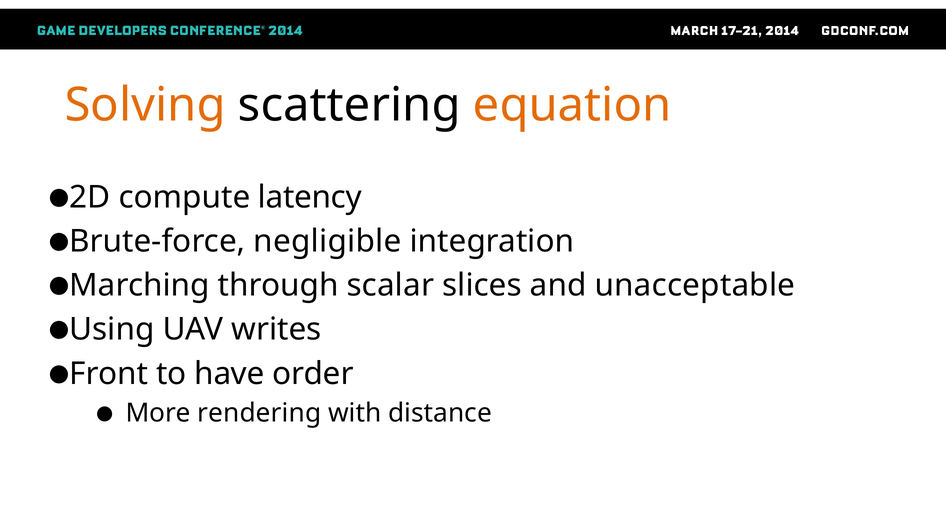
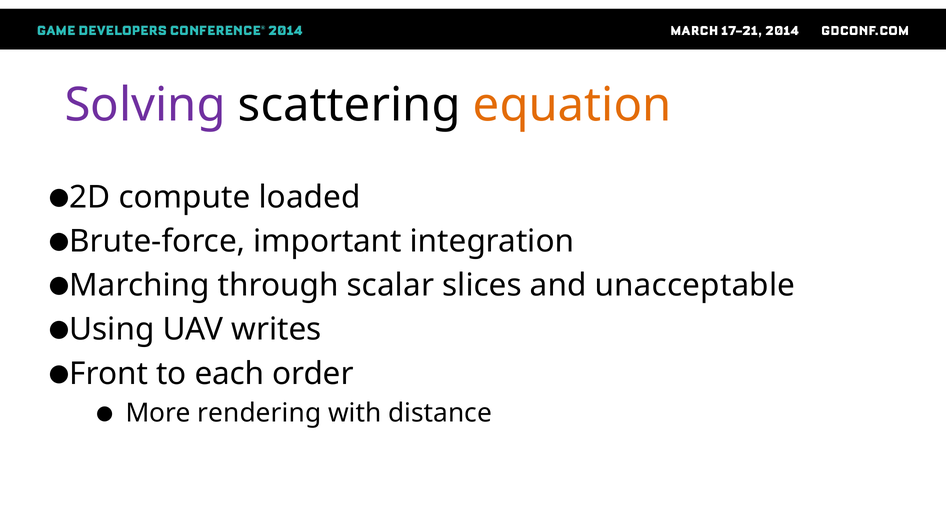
Solving colour: orange -> purple (145, 105)
latency: latency -> loaded (310, 197)
negligible: negligible -> important (328, 241)
have: have -> each (229, 374)
